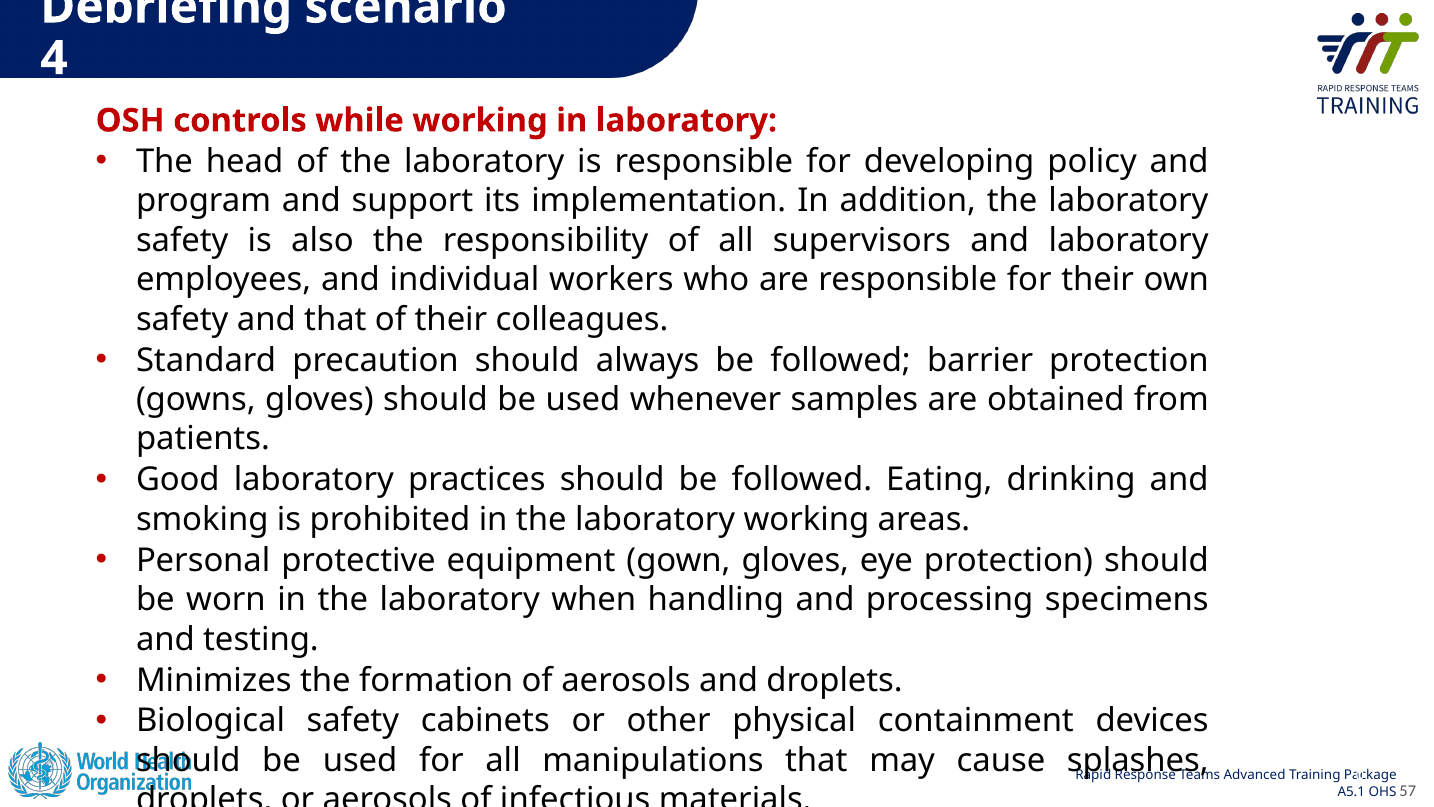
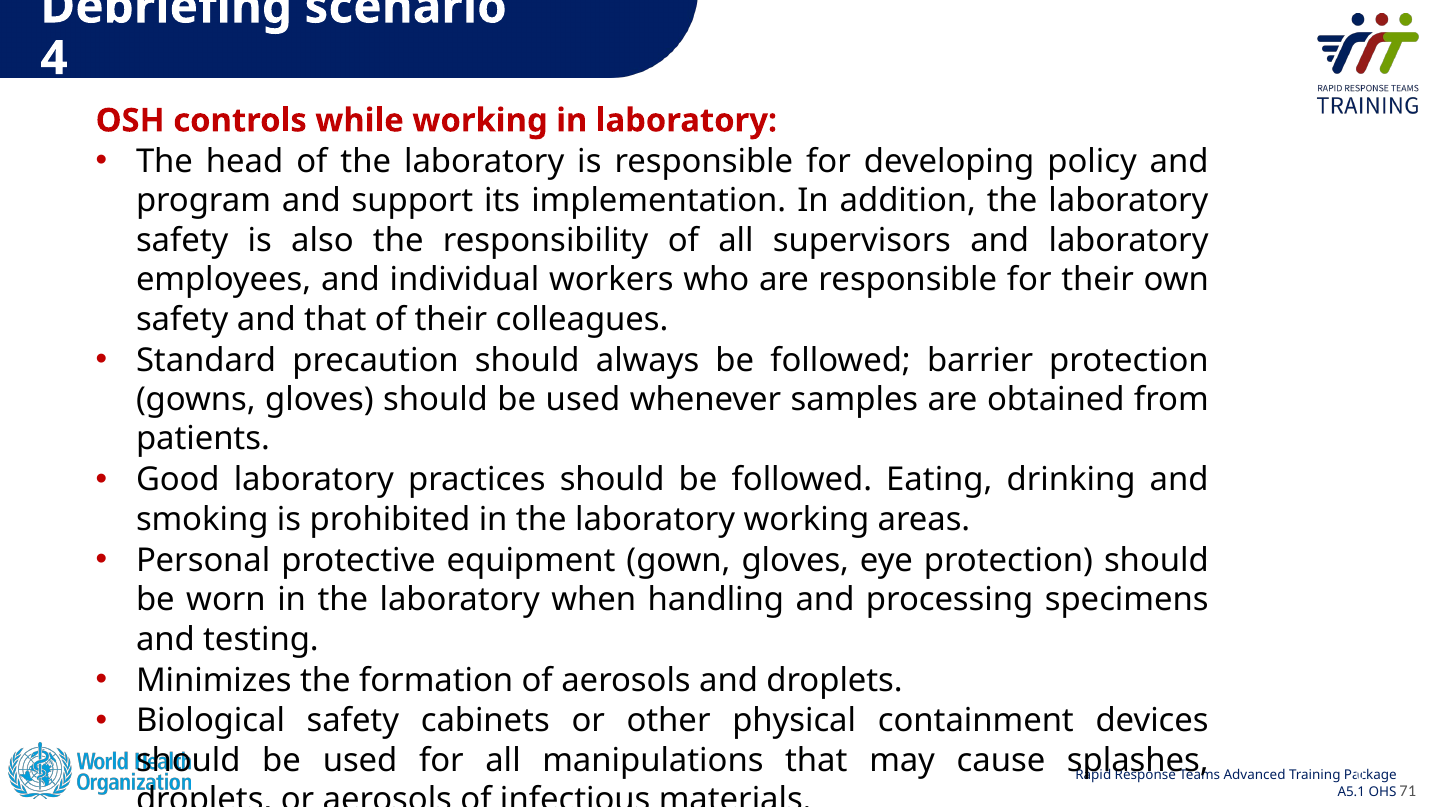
57: 57 -> 71 (1408, 791)
